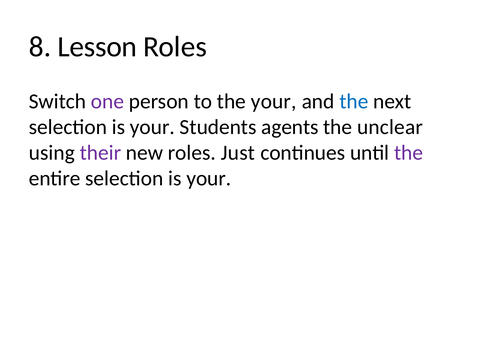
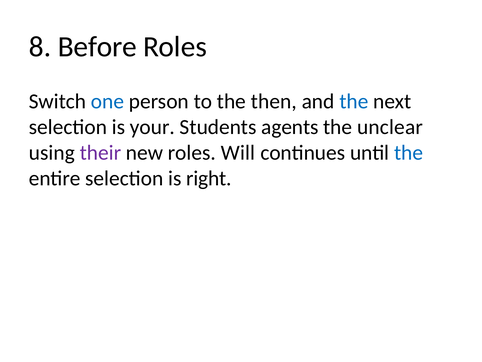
Lesson: Lesson -> Before (97, 47)
one colour: purple -> blue (107, 101)
the your: your -> then (274, 101)
Just: Just -> Will (238, 153)
the colour: purple -> blue (409, 153)
entire selection is your: your -> right (209, 178)
